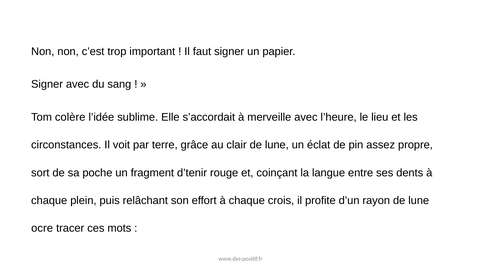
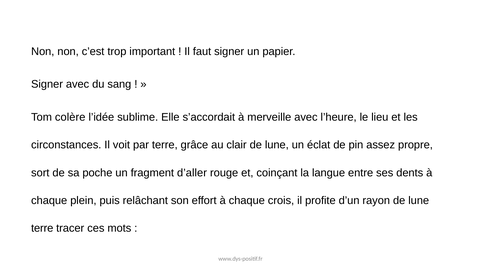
d’tenir: d’tenir -> d’aller (192, 172)
ocre: ocre -> terre (42, 228)
